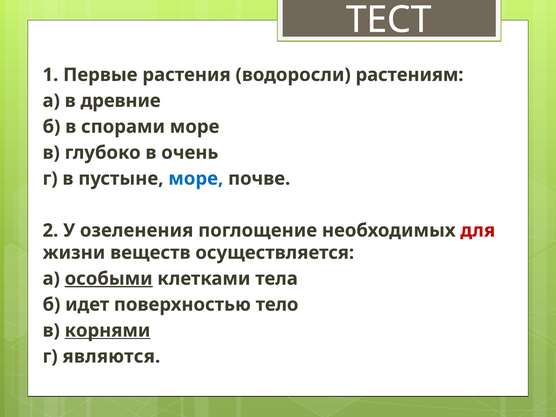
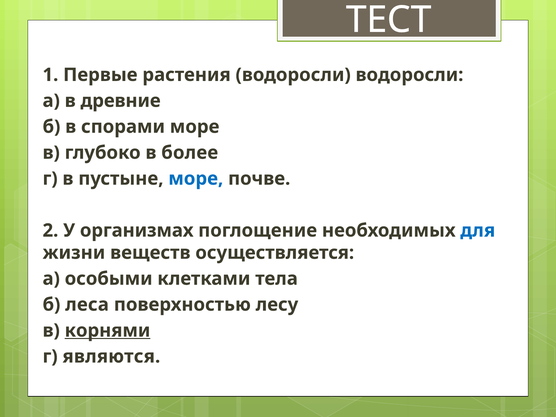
водоросли растениям: растениям -> водоросли (409, 75)
очень: очень -> более (190, 153)
озеленения: озеленения -> организмах (137, 230)
для colour: red -> blue (478, 230)
особыми underline: present -> none (109, 279)
идет: идет -> леса (87, 305)
тело: тело -> лесу (277, 305)
